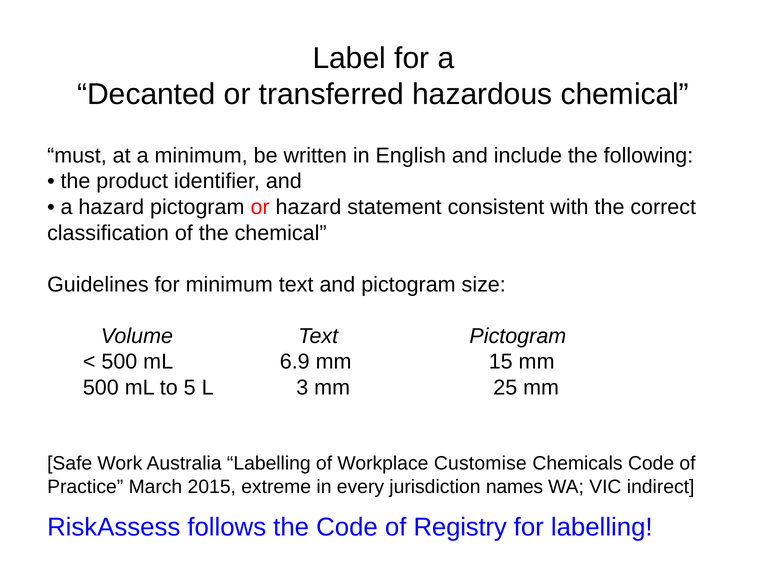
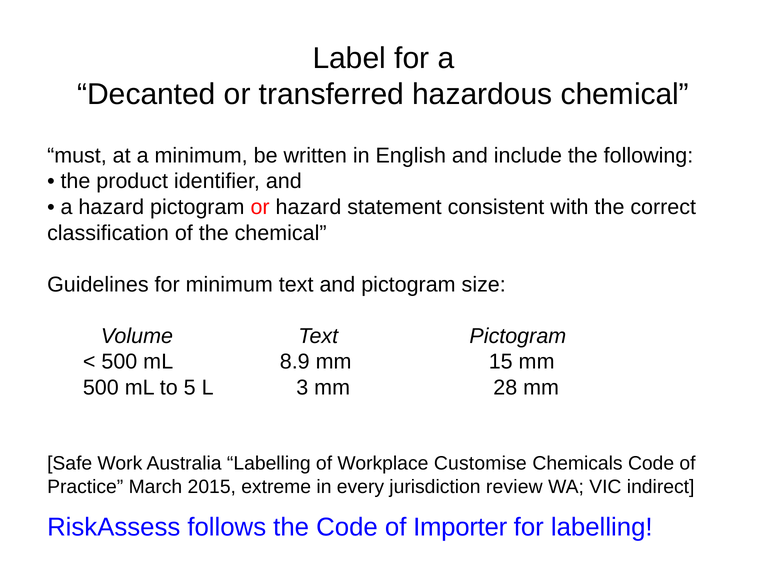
6.9: 6.9 -> 8.9 (295, 362)
25: 25 -> 28 (505, 388)
names: names -> review (514, 487)
Registry: Registry -> Importer (460, 527)
